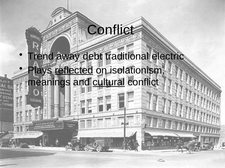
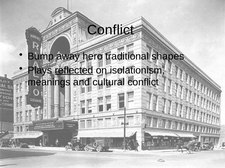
Trend: Trend -> Bump (41, 57)
debt: debt -> hero (93, 57)
electric: electric -> shapes (168, 57)
cultural underline: present -> none (109, 83)
